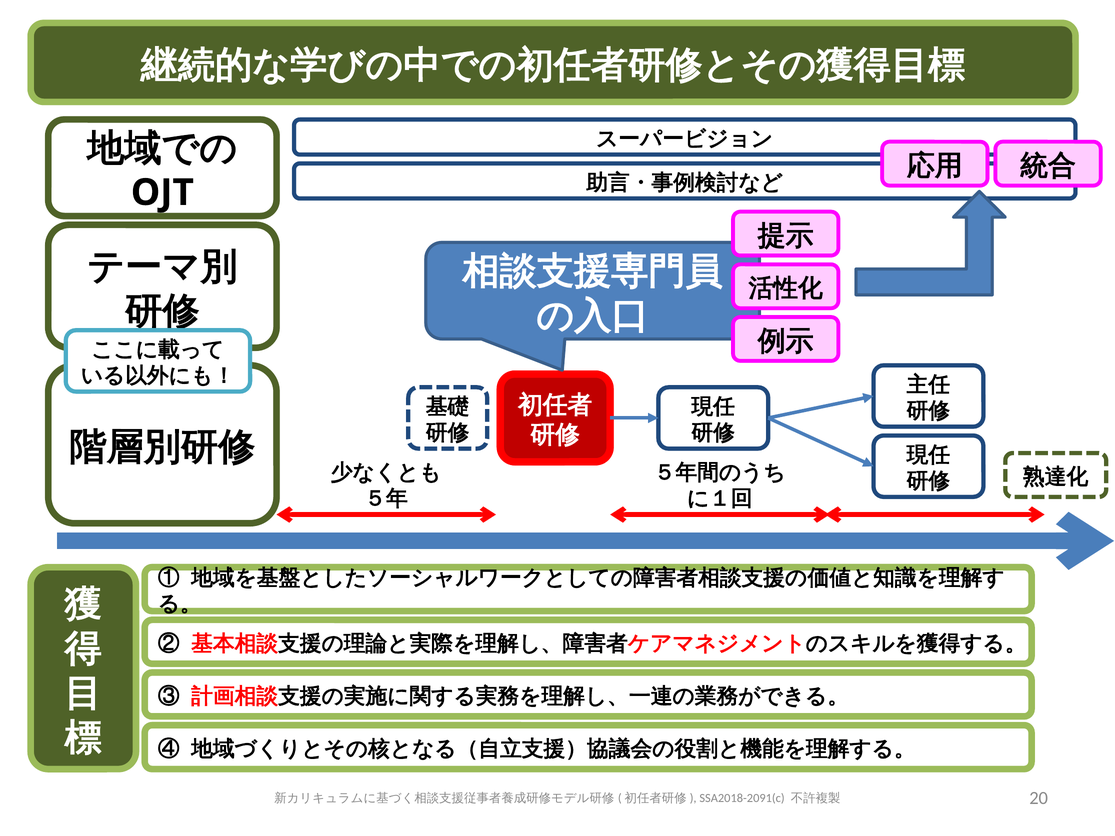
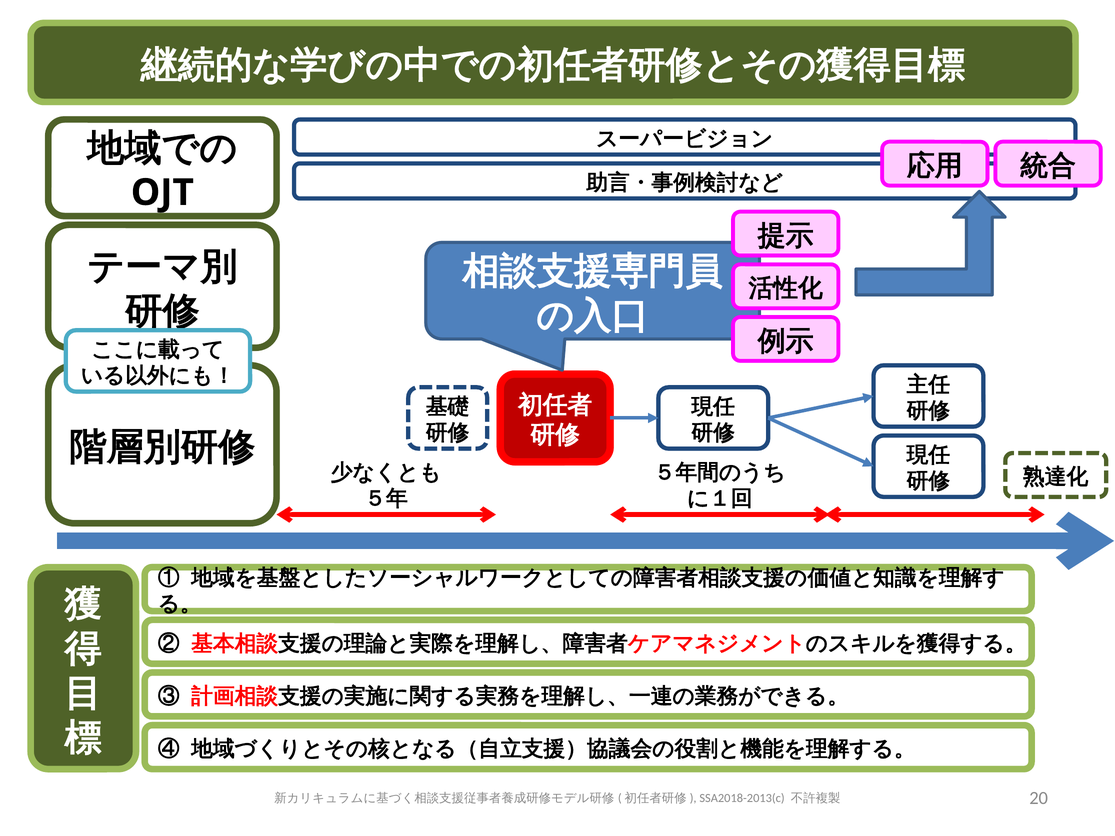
SSA2018-2091(c: SSA2018-2091(c -> SSA2018-2013(c (742, 798)
